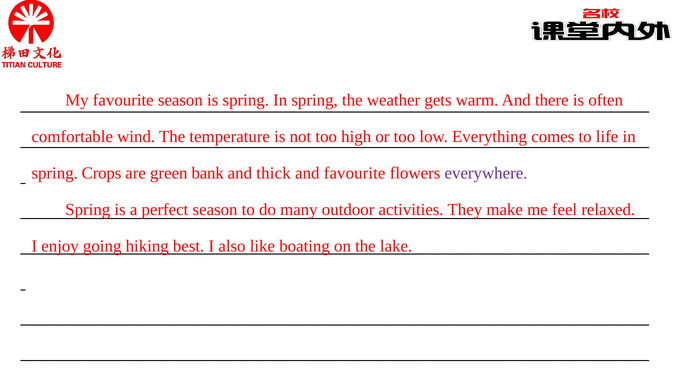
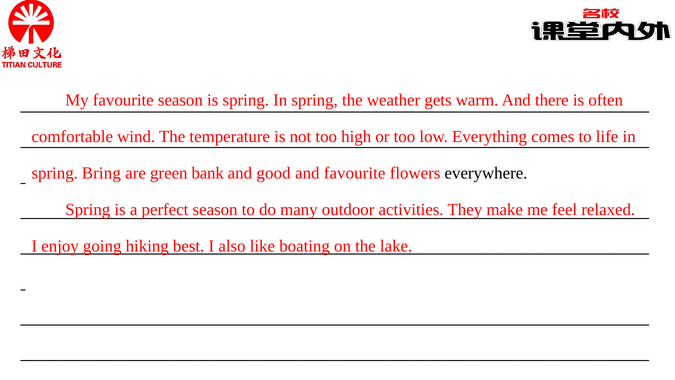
Crops: Crops -> Bring (101, 173)
thick: thick -> good (274, 173)
everywhere colour: purple -> black (486, 173)
